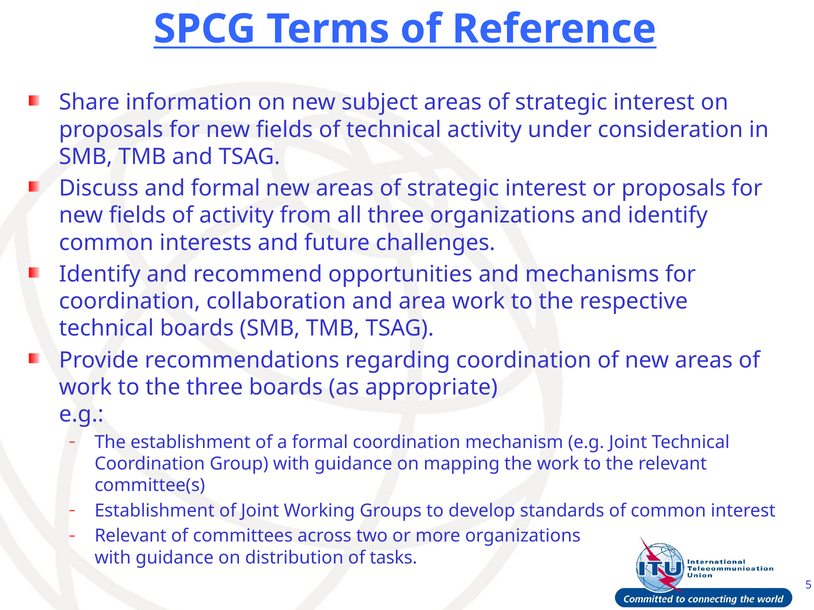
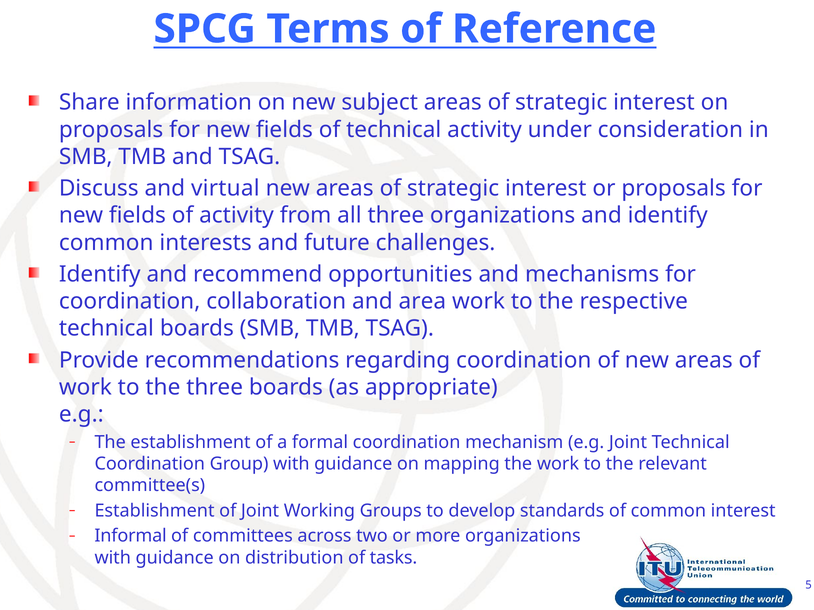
and formal: formal -> virtual (225, 189)
Relevant: Relevant -> Informal (131, 536)
